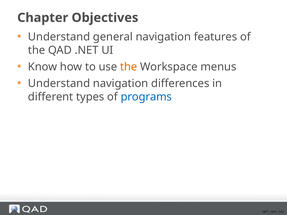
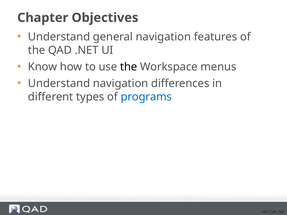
the colour: orange -> black (129, 67)
